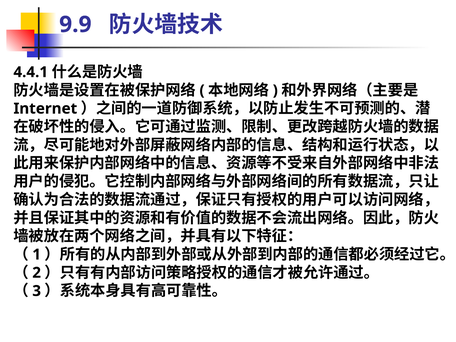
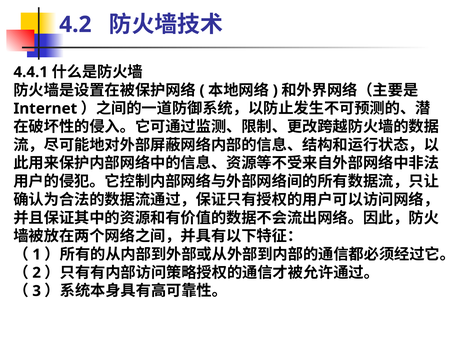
9.9: 9.9 -> 4.2 (75, 25)
